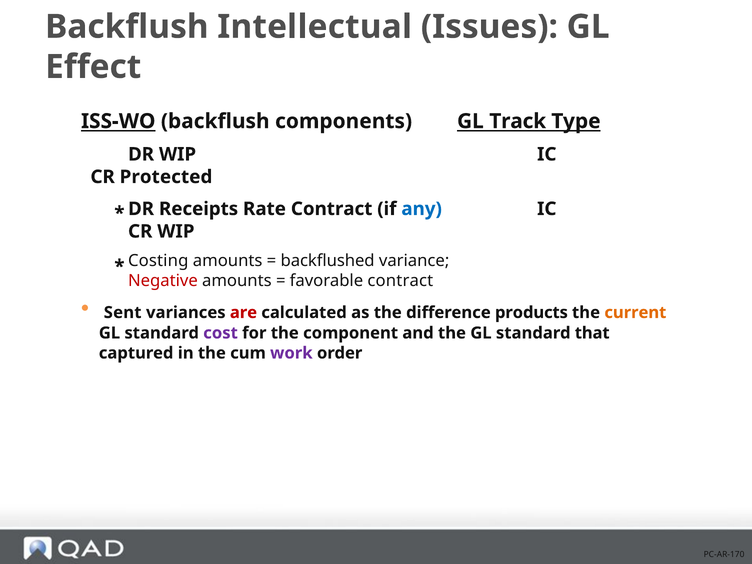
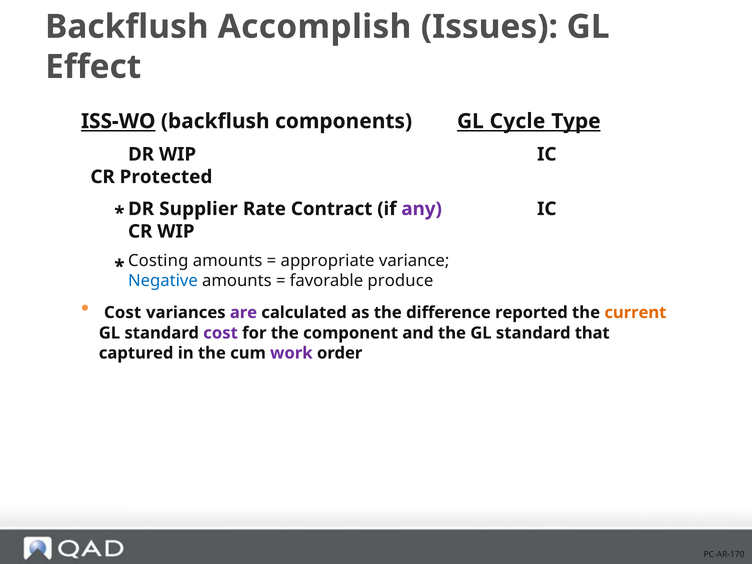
Intellectual: Intellectual -> Accomplish (315, 27)
Track: Track -> Cycle (517, 121)
Receipts: Receipts -> Supplier (198, 209)
any colour: blue -> purple (422, 209)
backflushed: backflushed -> appropriate (328, 261)
Negative colour: red -> blue (163, 281)
favorable contract: contract -> produce (400, 281)
Sent: Sent -> Cost (123, 313)
are colour: red -> purple (243, 313)
products: products -> reported (531, 313)
